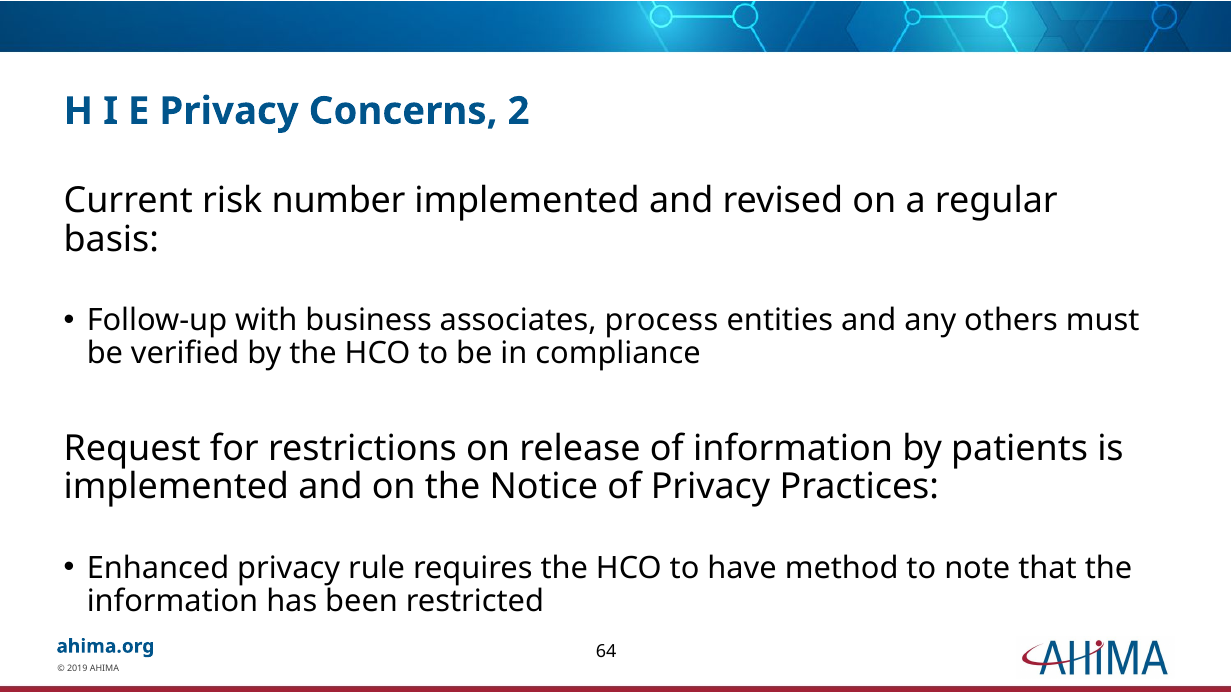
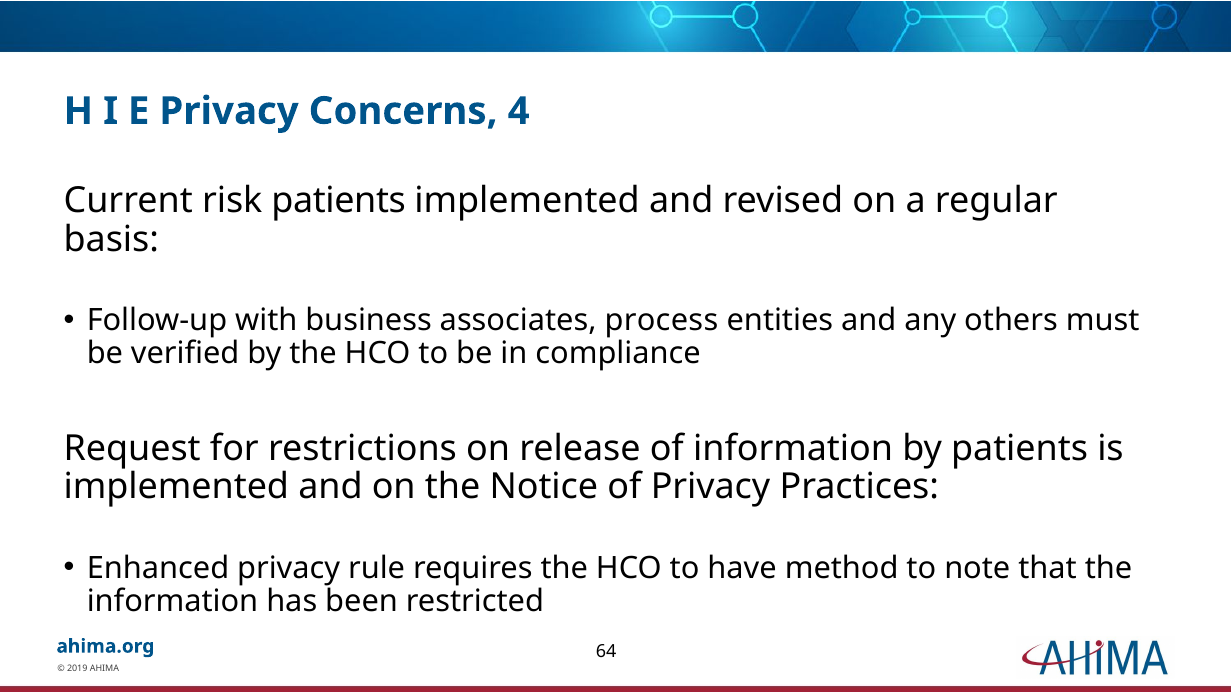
2: 2 -> 4 (519, 111)
risk number: number -> patients (339, 201)
